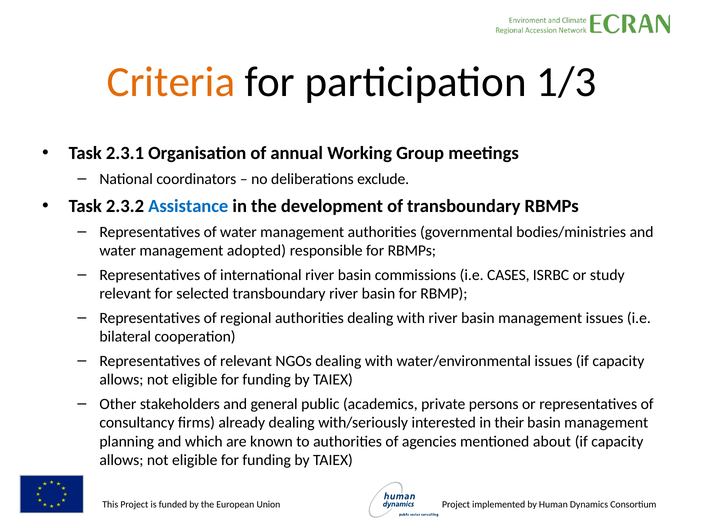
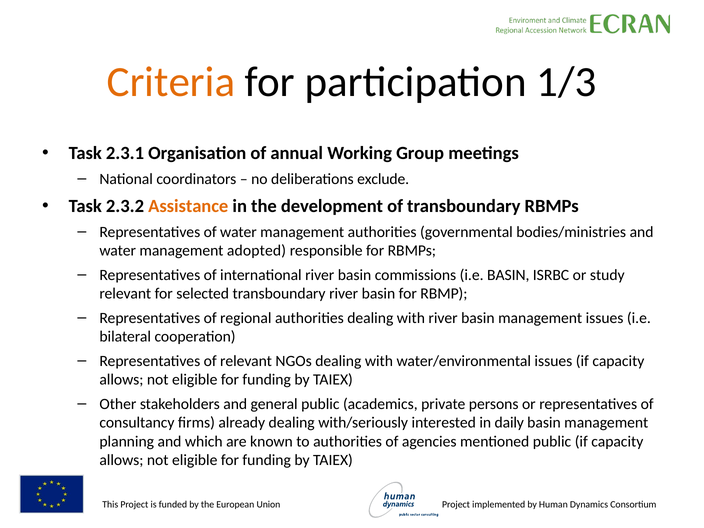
Assistance colour: blue -> orange (188, 206)
i.e CASES: CASES -> BASIN (508, 275)
their: their -> daily (509, 423)
mentioned about: about -> public (552, 441)
